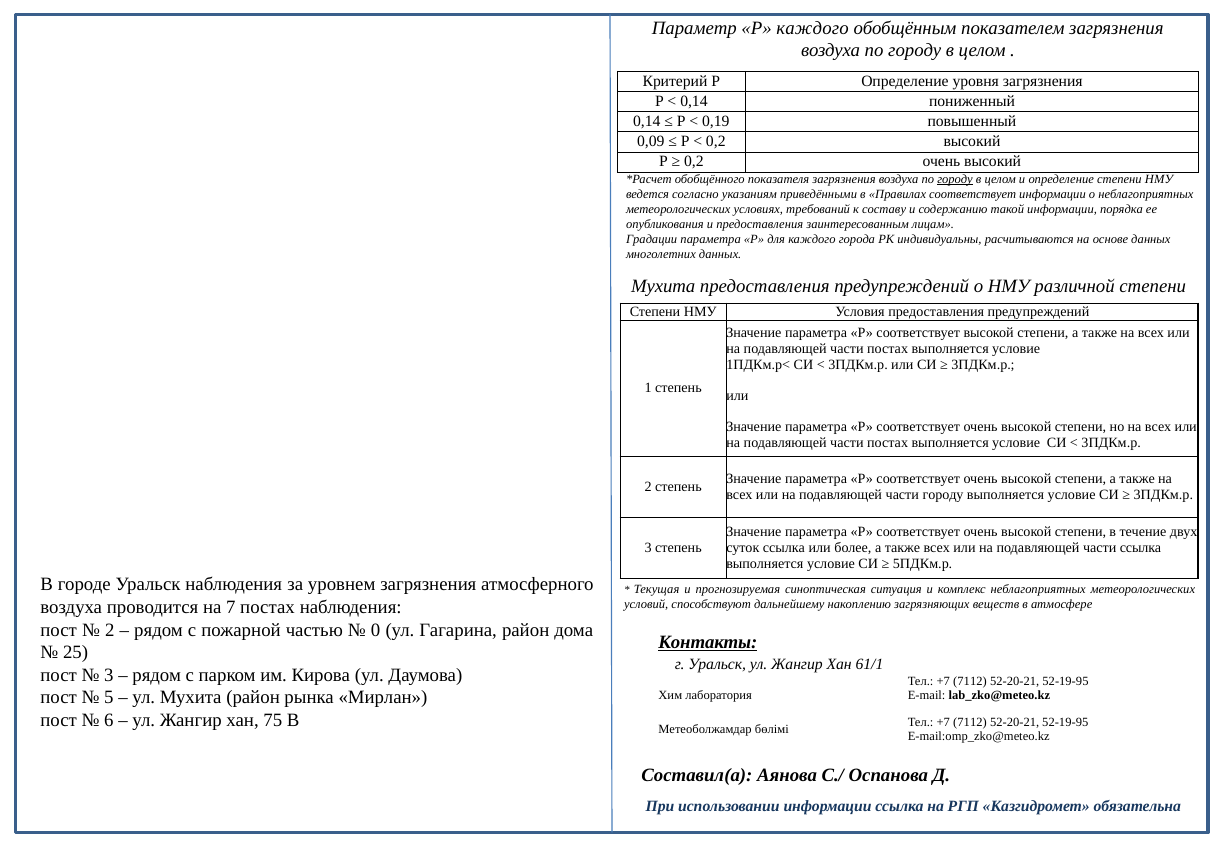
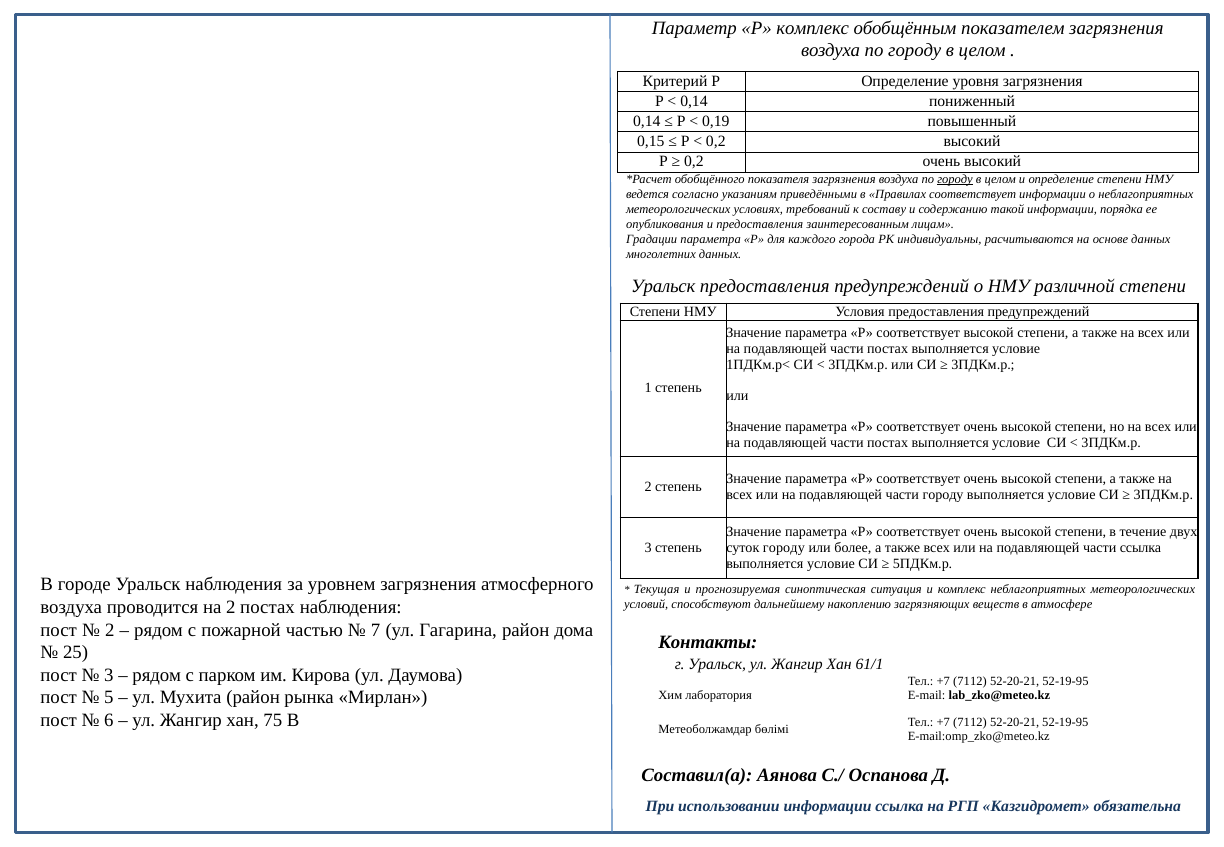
Р каждого: каждого -> комплекс (813, 28)
0,09: 0,09 -> 0,15 (651, 142)
Мухита: Мухита -> Уральск (663, 287)
суток ссылка: ссылка -> городу (784, 548)
на 7: 7 -> 2 (231, 608)
0: 0 -> 7 (376, 630)
Контакты underline: present -> none (708, 643)
